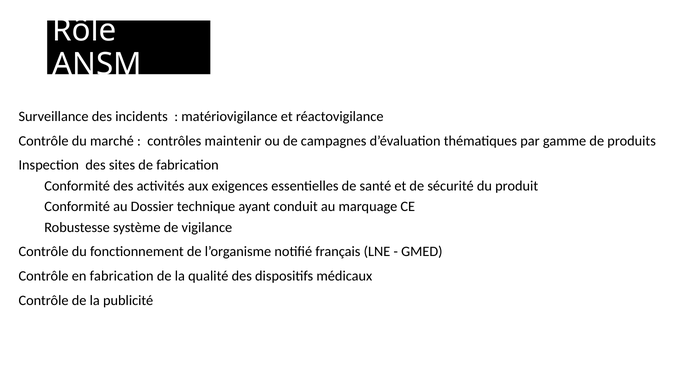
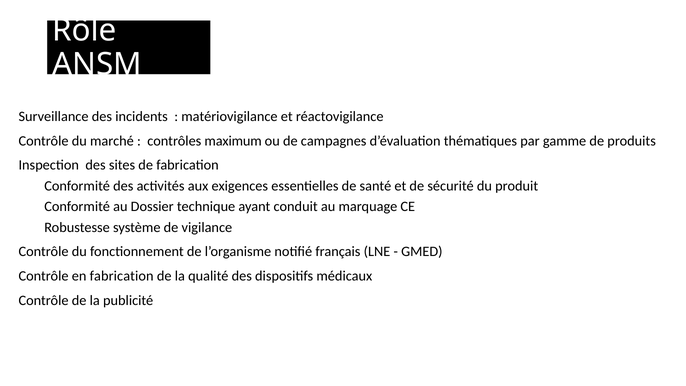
maintenir: maintenir -> maximum (233, 141)
